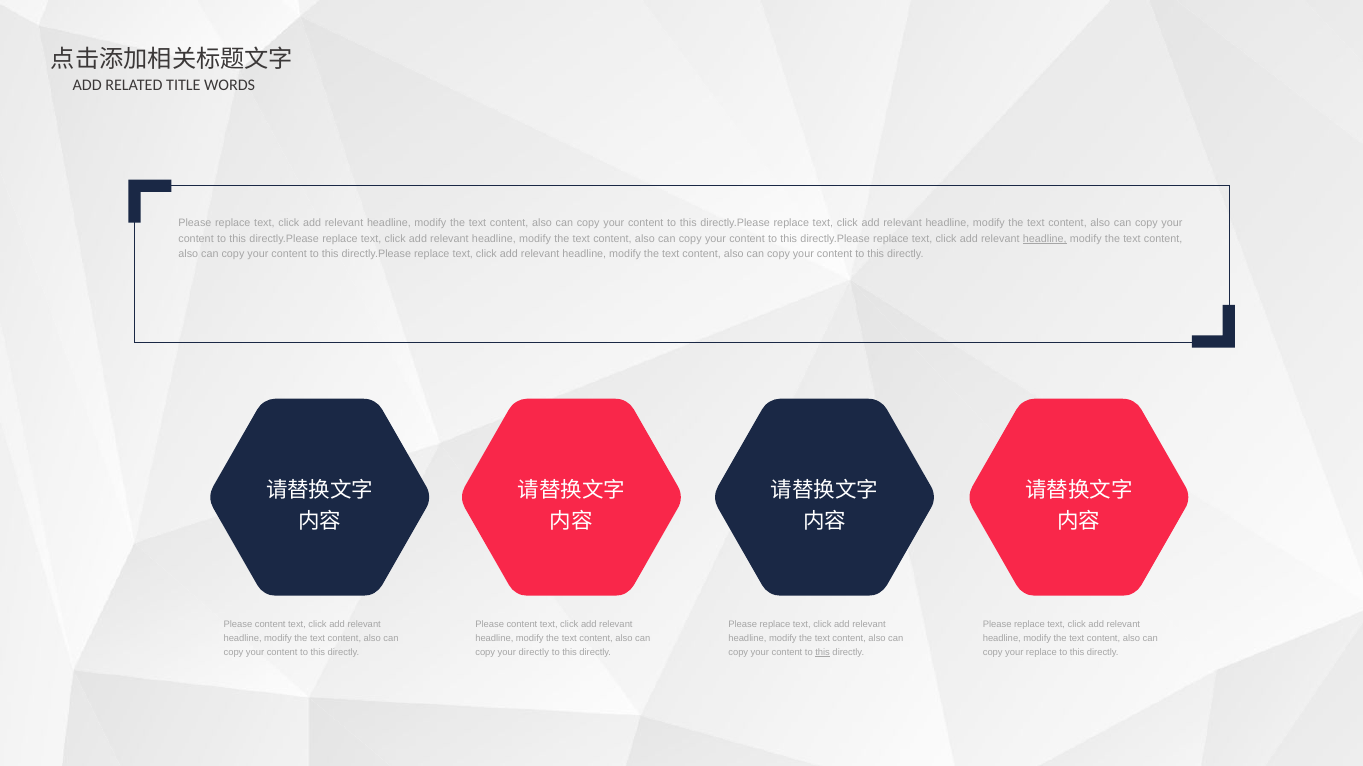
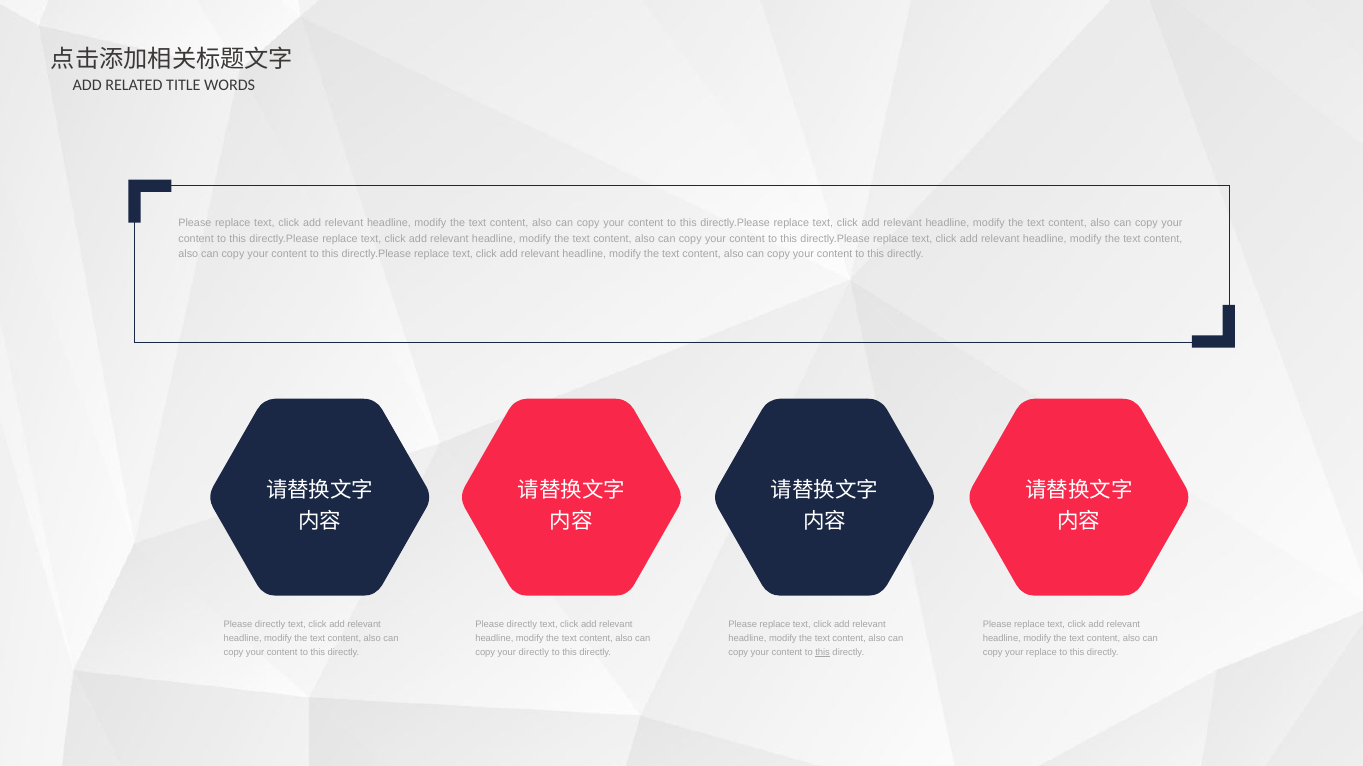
headline underline: present -> none (1045, 239)
content: content -> directly (270, 625)
content: content -> directly (522, 625)
